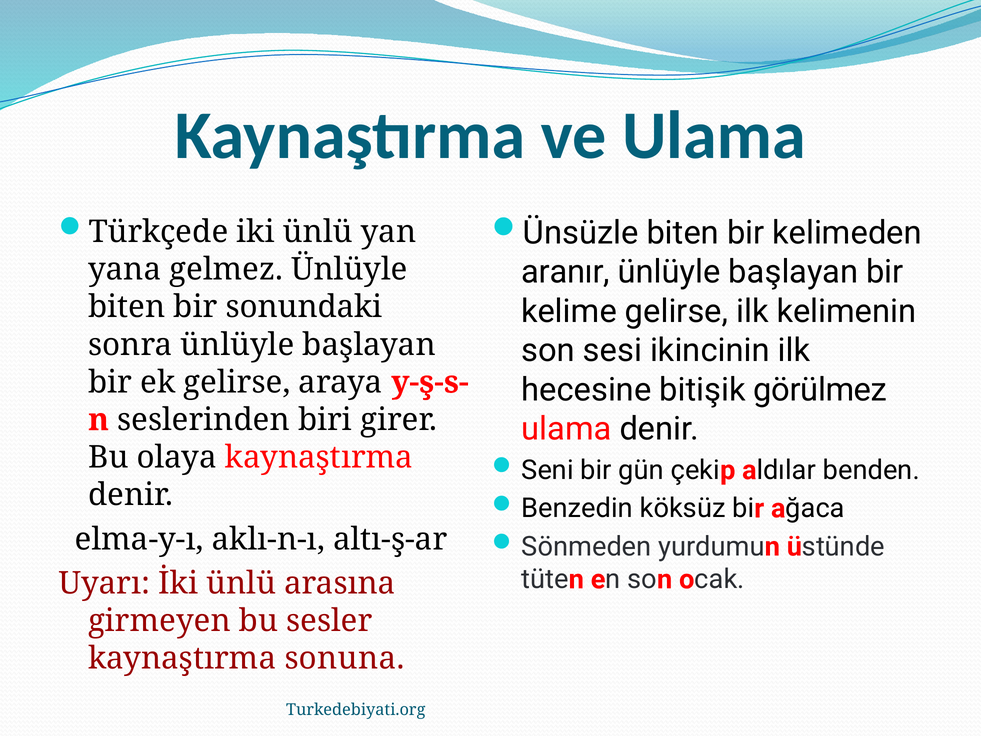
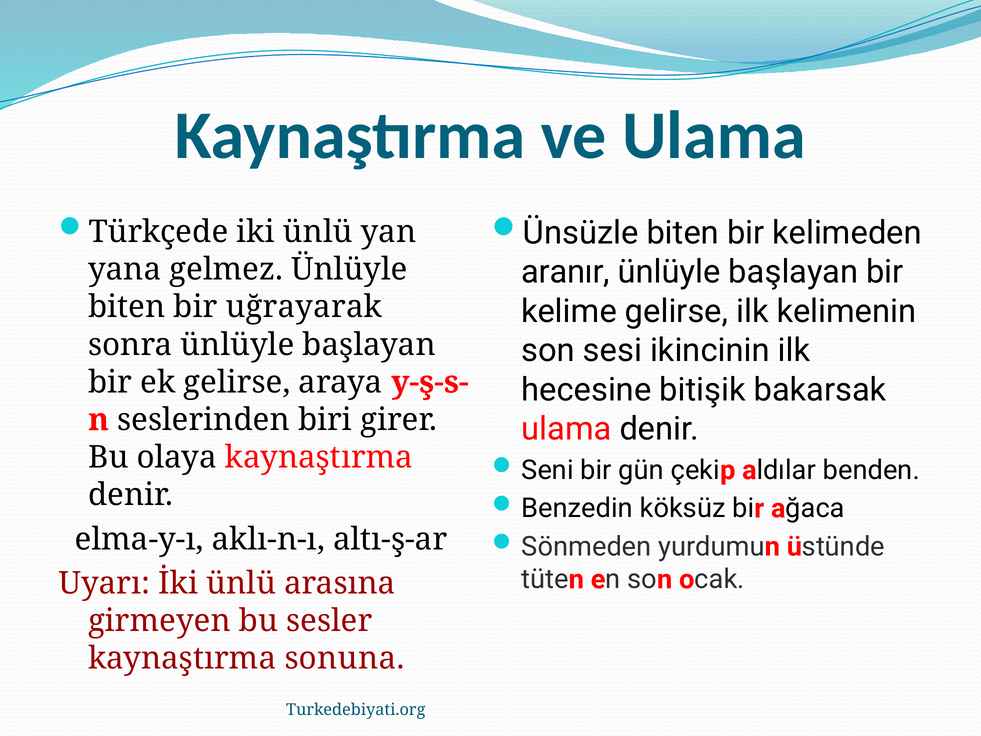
sonundaki: sonundaki -> uğrayarak (304, 307)
görülmez: görülmez -> bakarsak (820, 390)
